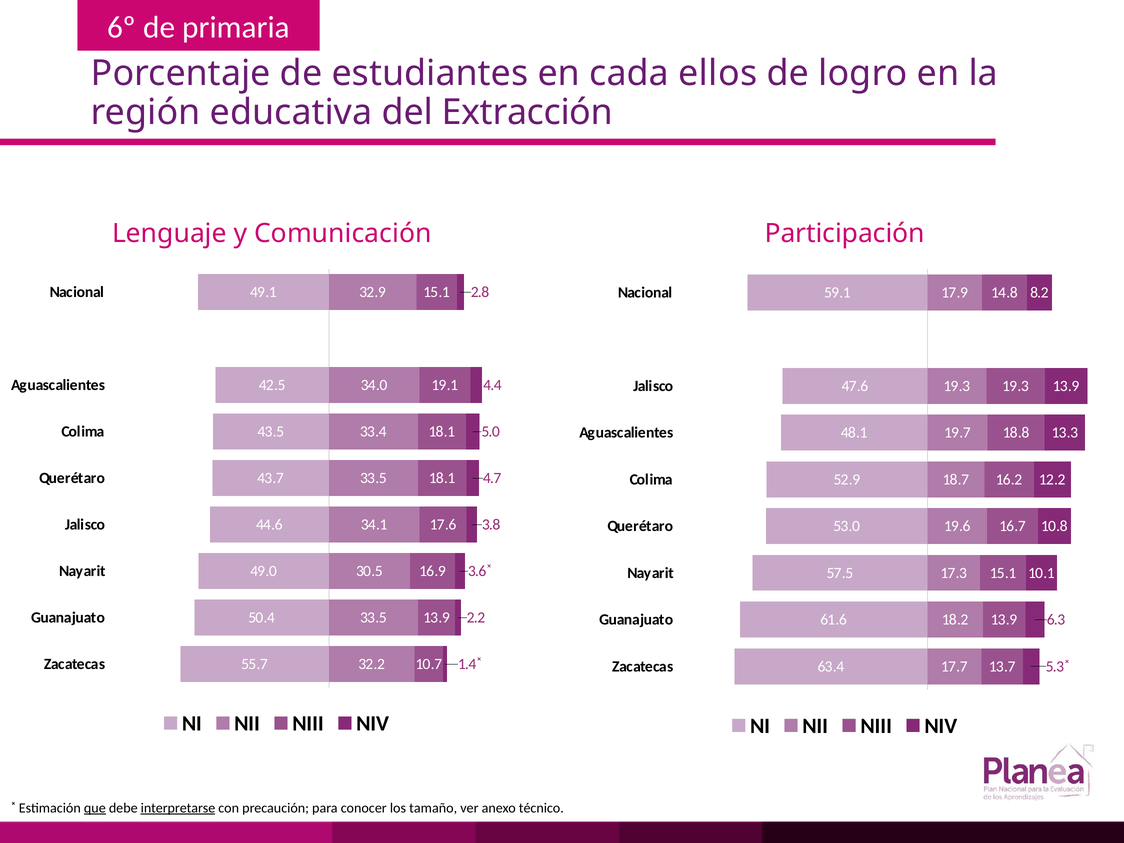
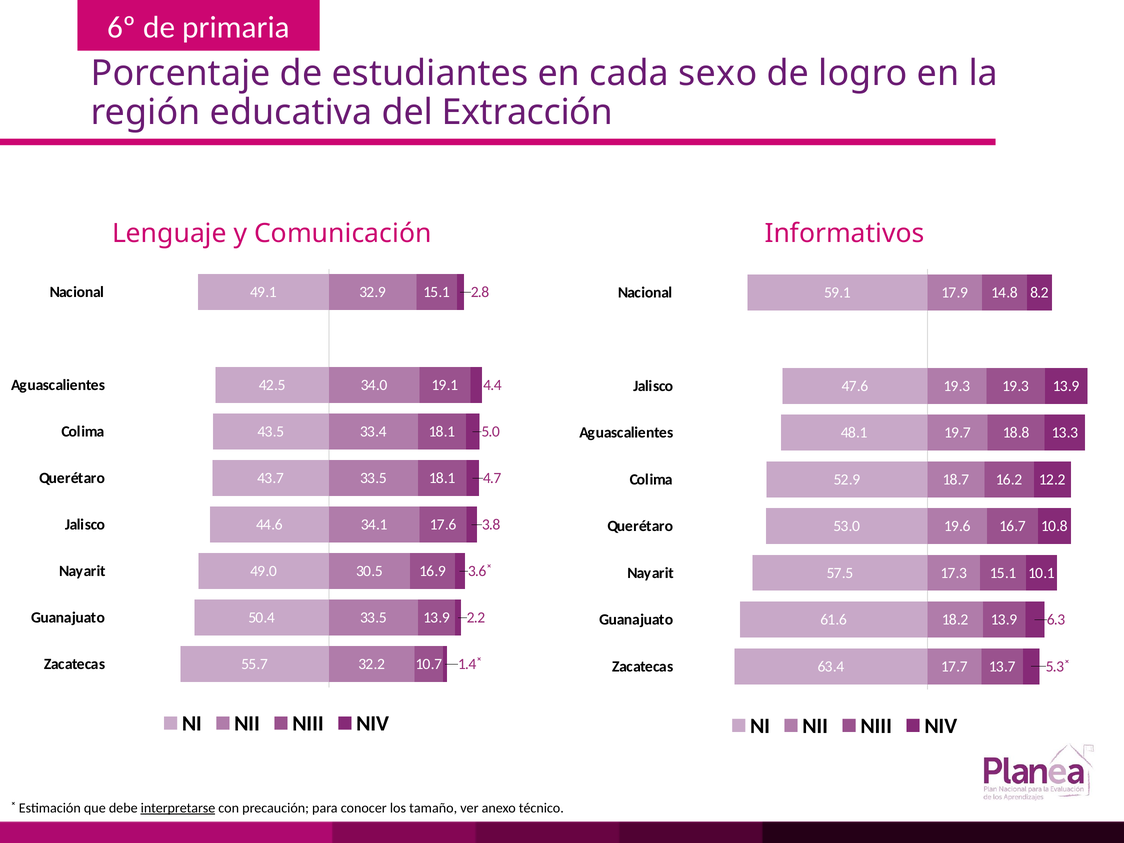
ellos: ellos -> sexo (718, 74)
Participación: Participación -> Informativos (845, 233)
que underline: present -> none (95, 808)
